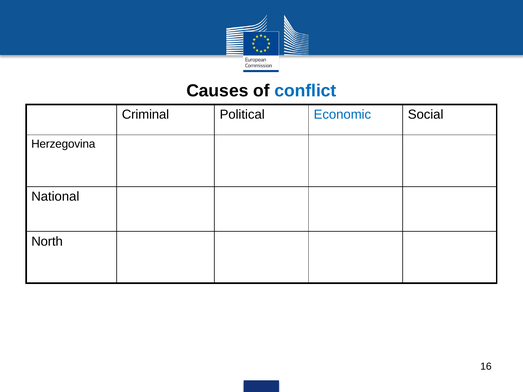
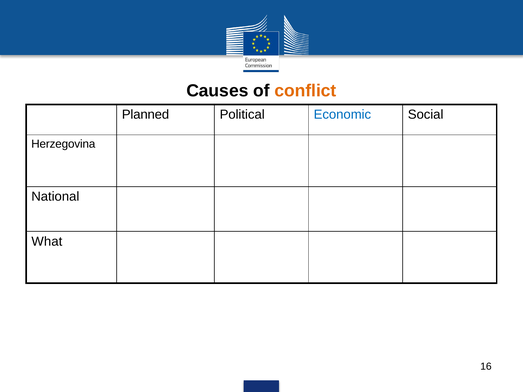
conflict colour: blue -> orange (305, 91)
Criminal: Criminal -> Planned (146, 115)
North: North -> What (47, 242)
